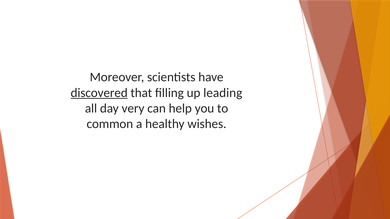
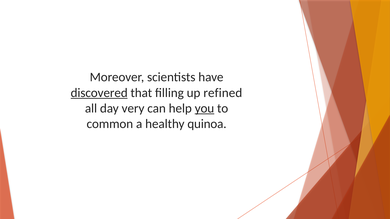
leading: leading -> refined (223, 93)
you underline: none -> present (204, 109)
wishes: wishes -> quinoa (207, 124)
